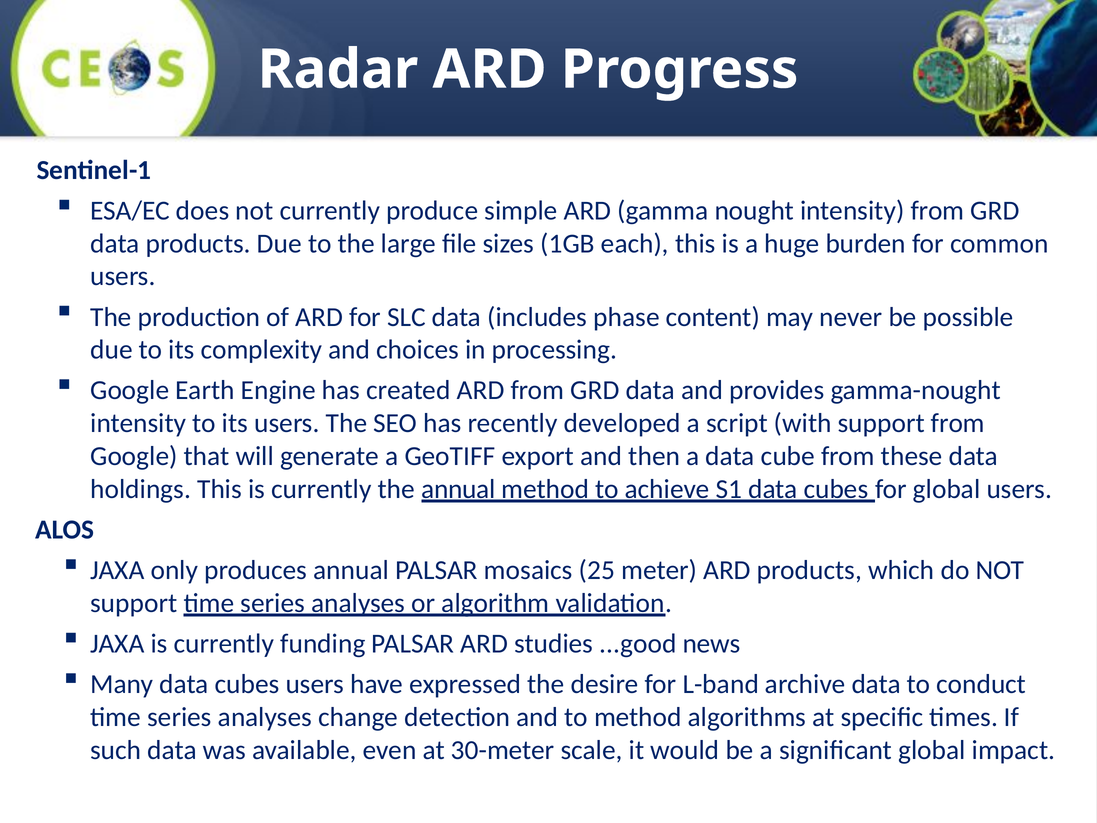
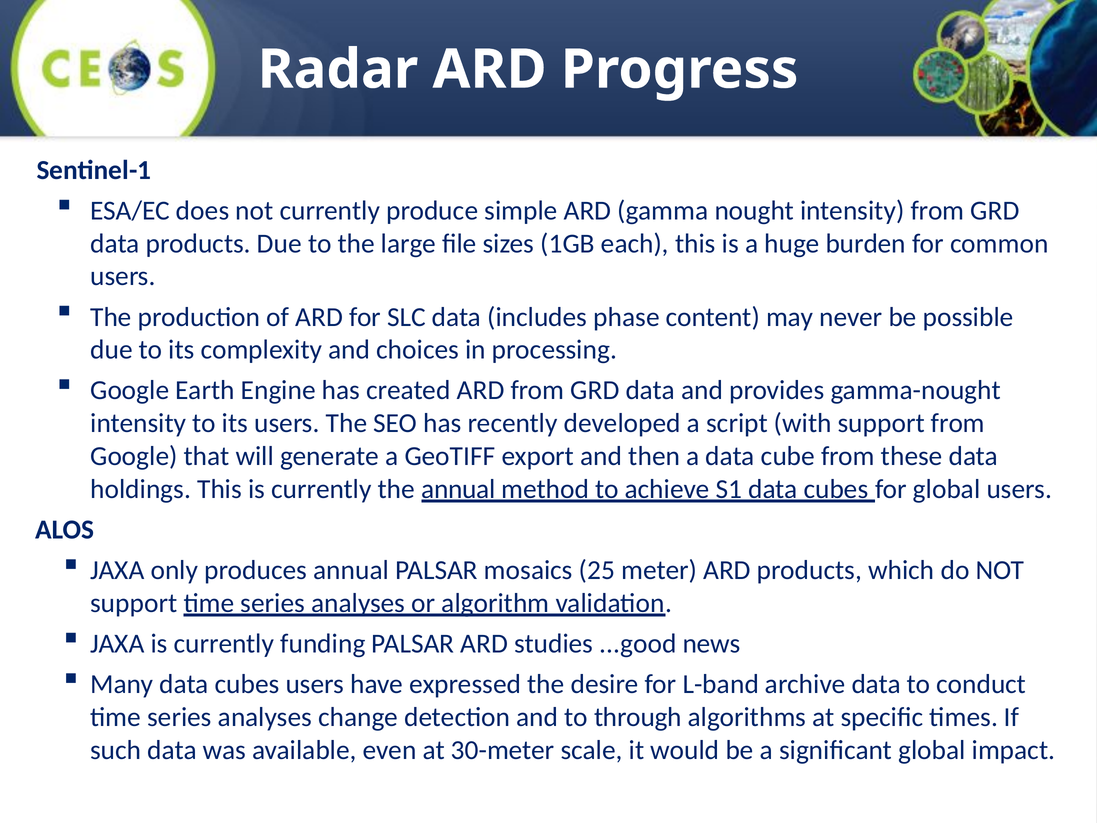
to method: method -> through (638, 717)
